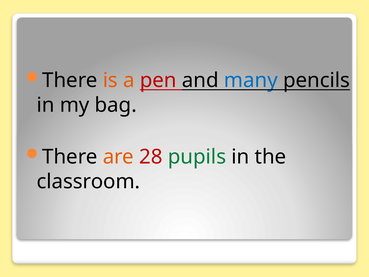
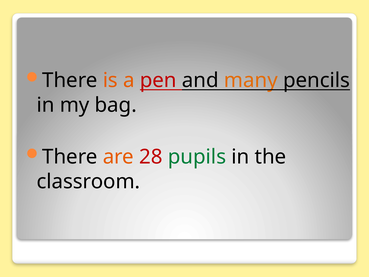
many colour: blue -> orange (251, 80)
